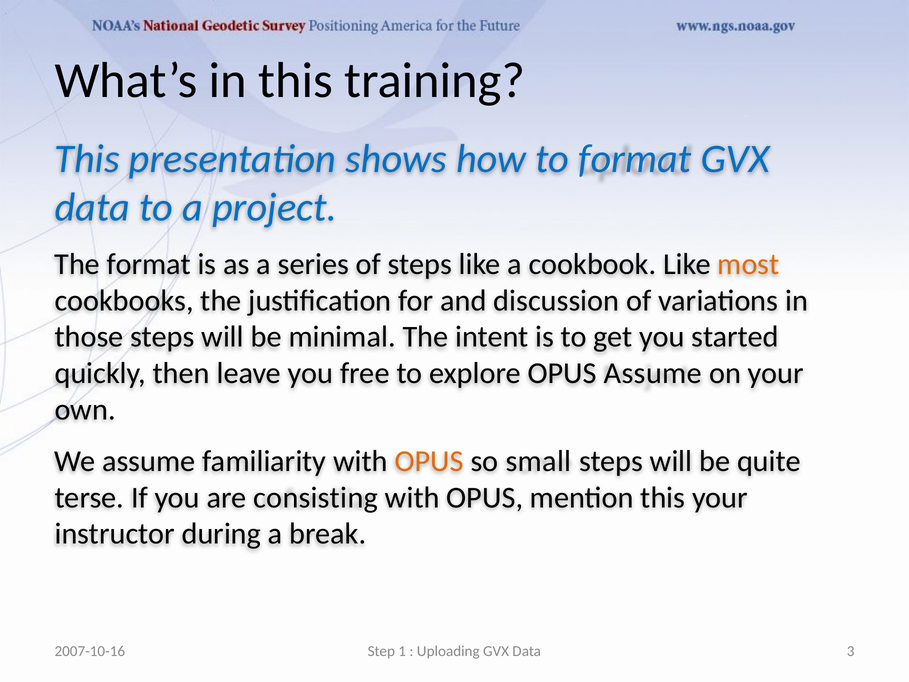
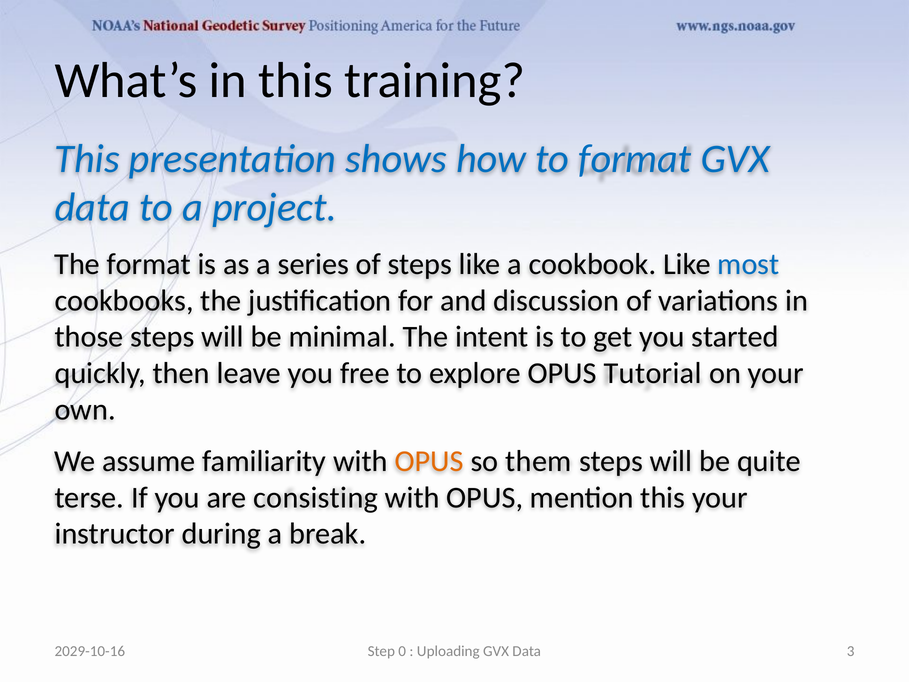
most colour: orange -> blue (748, 264)
OPUS Assume: Assume -> Tutorial (653, 373)
small: small -> them (539, 461)
2007-10-16: 2007-10-16 -> 2029-10-16 (90, 651)
1: 1 -> 0 (402, 651)
